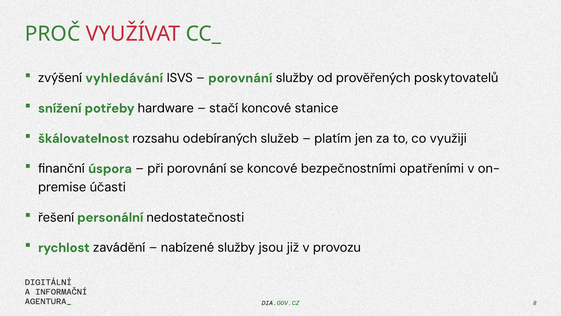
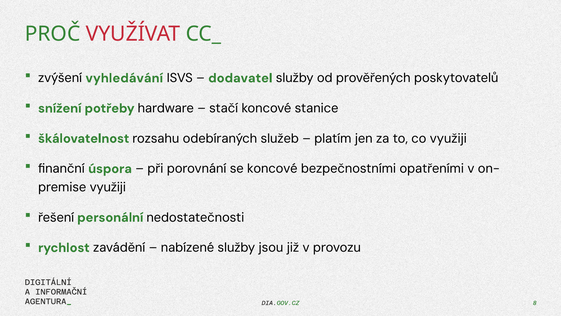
porovnání: porovnání -> dodavatel (240, 78)
účasti: účasti -> využiji (108, 187)
